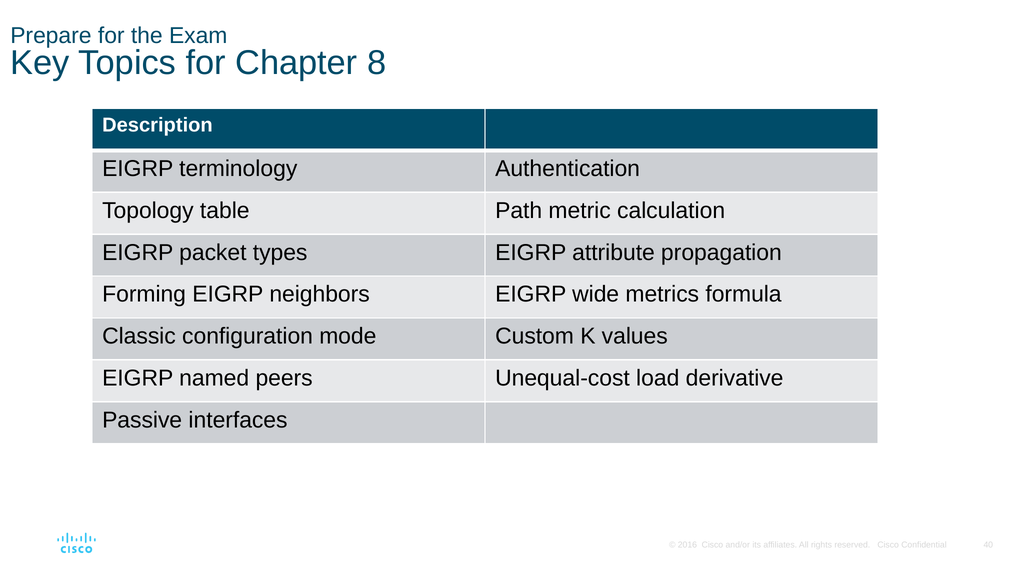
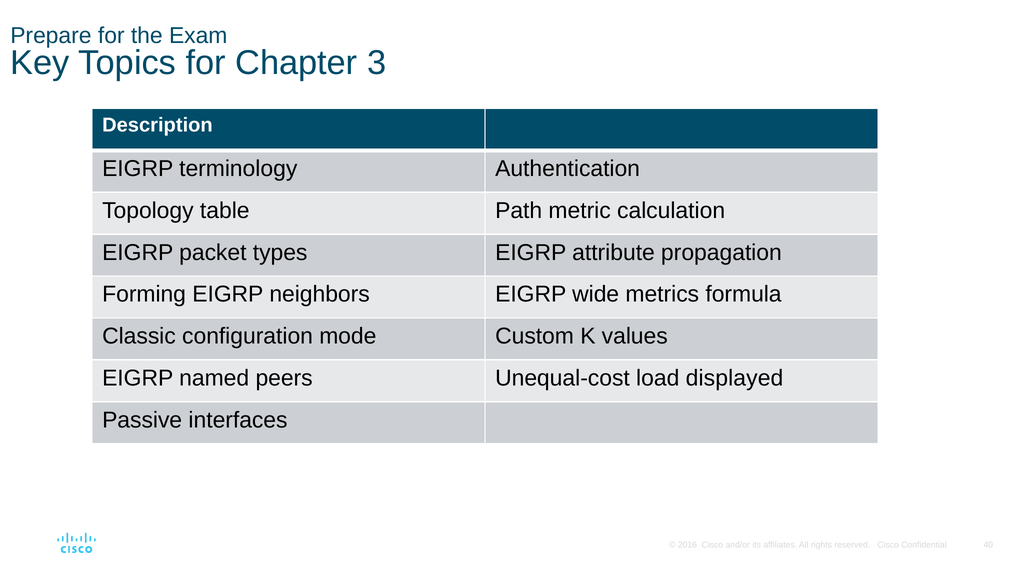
8: 8 -> 3 (377, 63)
derivative: derivative -> displayed (735, 378)
